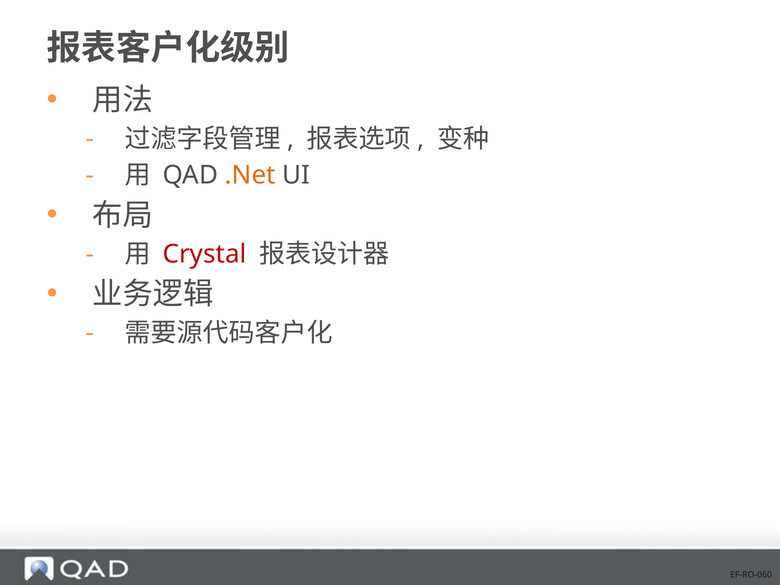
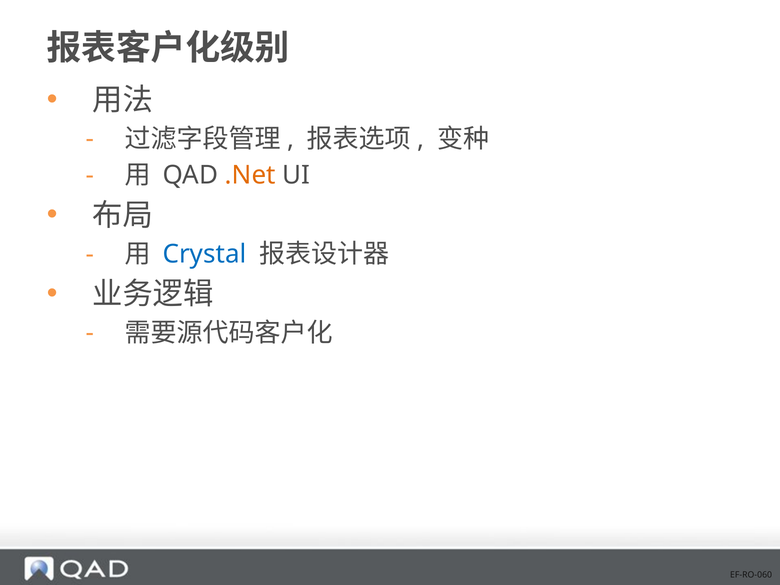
Crystal colour: red -> blue (205, 254)
